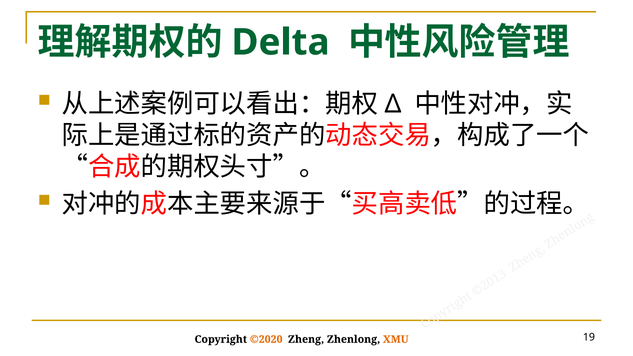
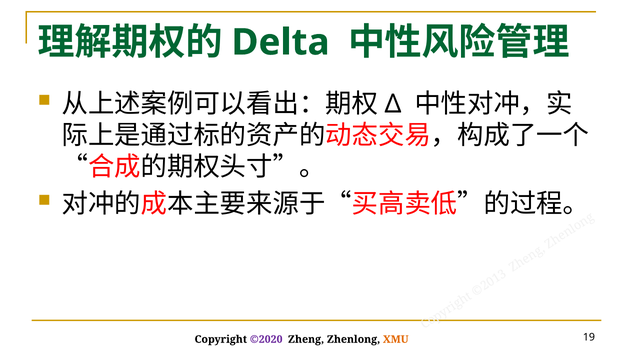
©2020 colour: orange -> purple (266, 339)
